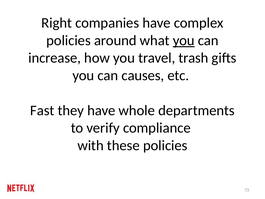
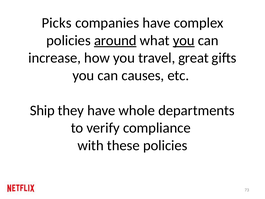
Right: Right -> Picks (57, 23)
around underline: none -> present (115, 40)
trash: trash -> great (194, 58)
Fast: Fast -> Ship (42, 110)
